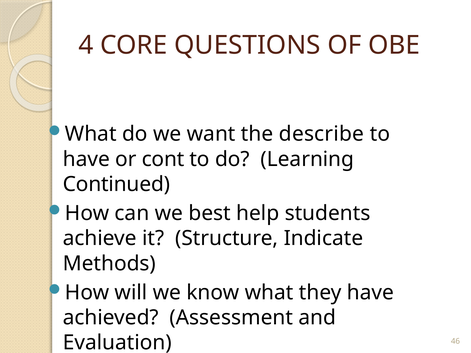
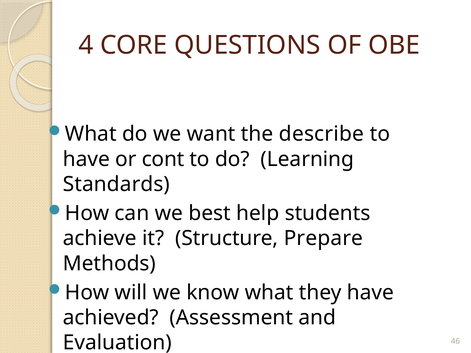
Continued: Continued -> Standards (116, 184)
Indicate: Indicate -> Prepare (323, 239)
